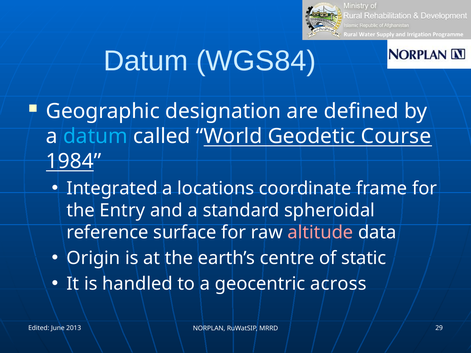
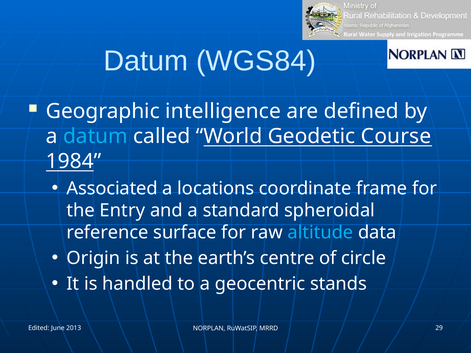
designation: designation -> intelligence (223, 111)
Integrated: Integrated -> Associated (112, 189)
altitude colour: pink -> light blue (320, 233)
static: static -> circle (364, 258)
across: across -> stands (339, 284)
